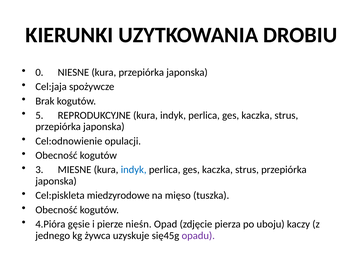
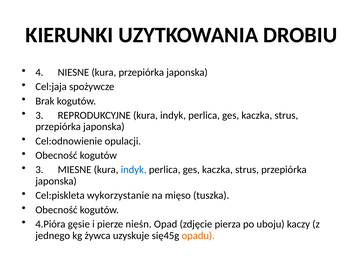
0: 0 -> 4 (39, 72)
5: 5 -> 3 (39, 115)
miedzyrodowe: miedzyrodowe -> wykorzystanie (118, 196)
opadu colour: purple -> orange (198, 236)
